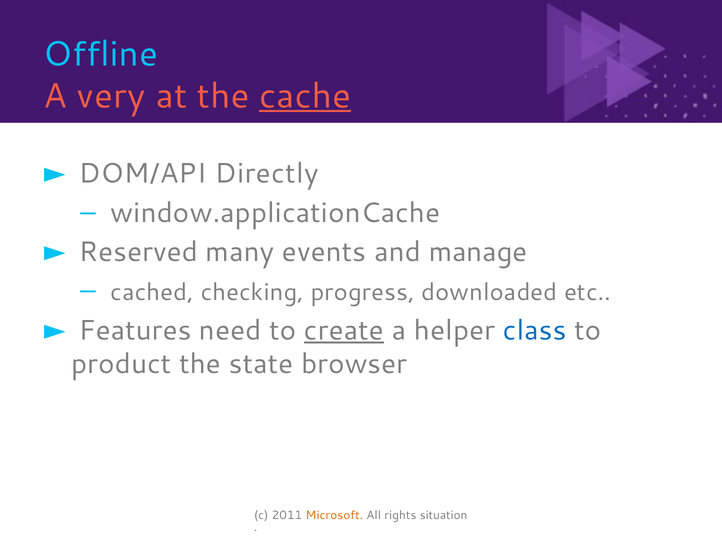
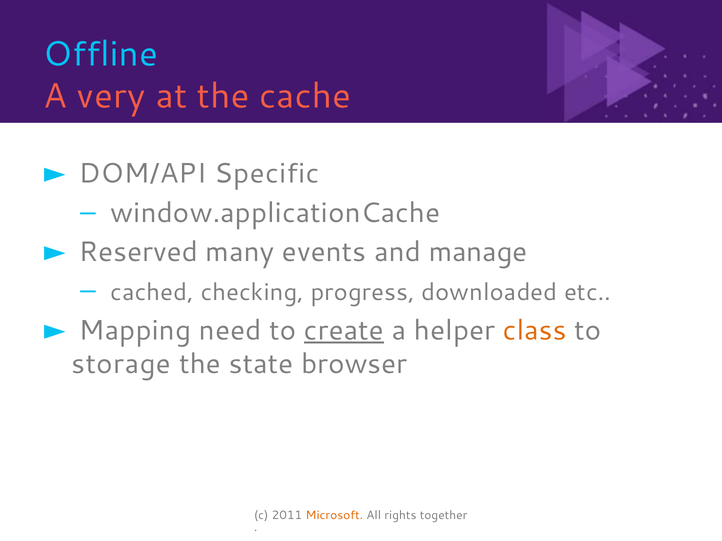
cache underline: present -> none (305, 96)
Directly: Directly -> Specific (267, 174)
Features: Features -> Mapping (135, 331)
class colour: blue -> orange (535, 331)
product: product -> storage (121, 364)
situation: situation -> together (444, 516)
